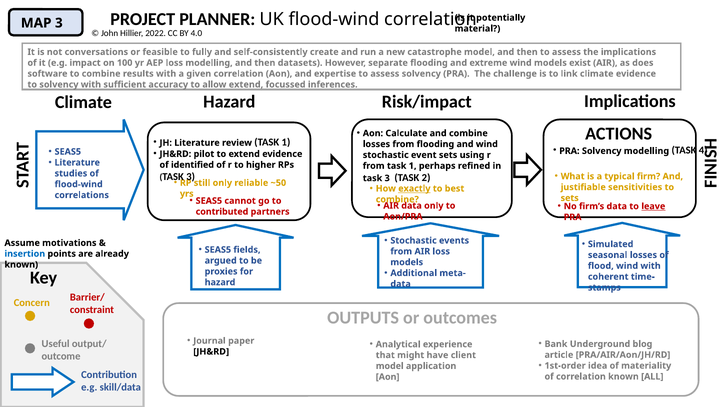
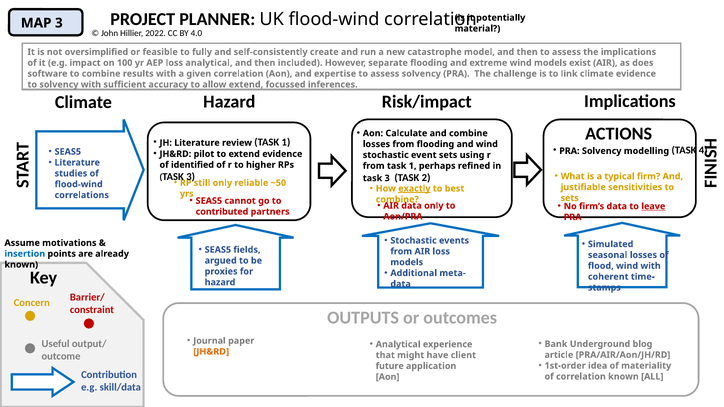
conversations: conversations -> oversimplified (96, 52)
loss modelling: modelling -> analytical (209, 63)
datasets: datasets -> included (300, 63)
exactly underline: none -> present (414, 189)
JH&RD colour: black -> orange (211, 352)
model: model -> future (390, 366)
